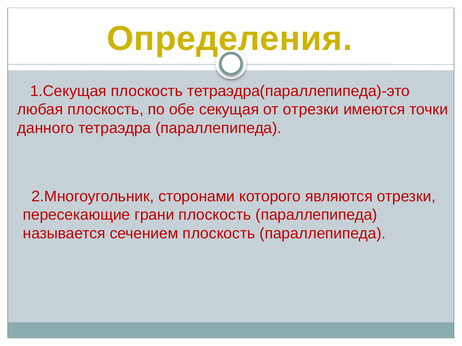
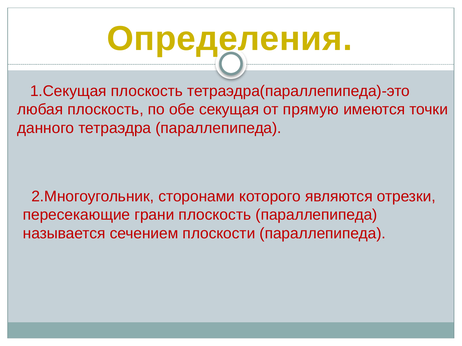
от отрезки: отрезки -> прямую (311, 110)
сечением плоскость: плоскость -> плоскости (219, 234)
